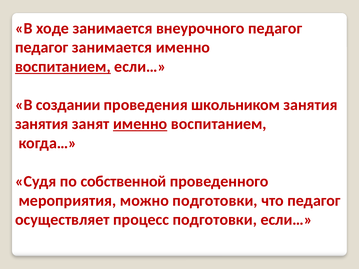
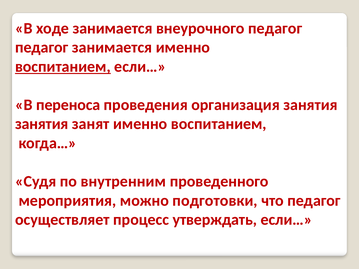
создании: создании -> переноса (68, 105)
школьником: школьником -> организация (236, 105)
именно underline: present -> none (140, 124)
собственной: собственной -> внутренним (123, 182)
процесс подготовки: подготовки -> утверждать (215, 220)
